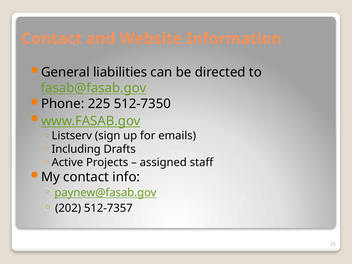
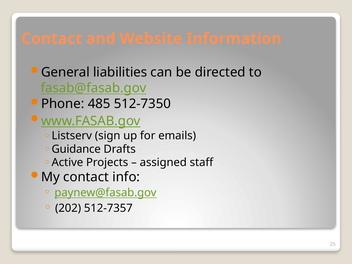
225: 225 -> 485 (99, 104)
Including: Including -> Guidance (76, 149)
